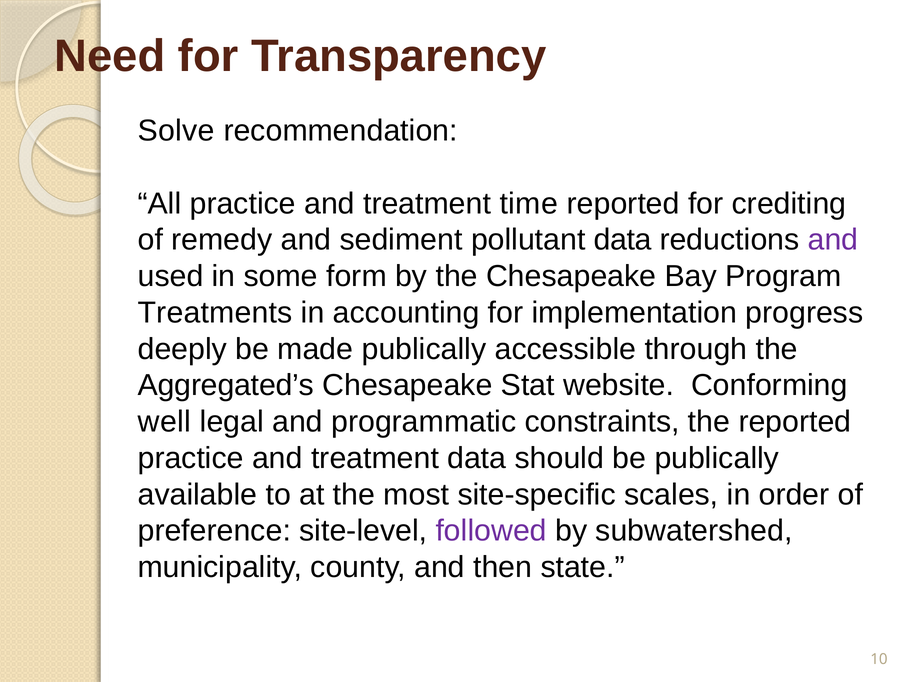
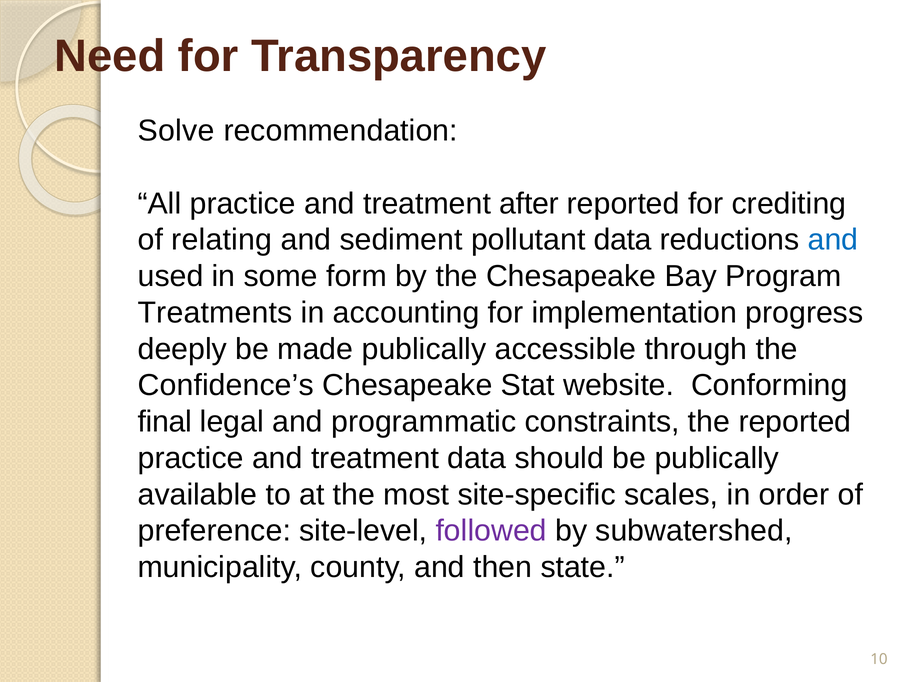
time: time -> after (529, 204)
remedy: remedy -> relating (222, 240)
and colour: purple -> blue (833, 240)
Aggregated’s: Aggregated’s -> Confidence’s (226, 385)
well: well -> final (165, 422)
